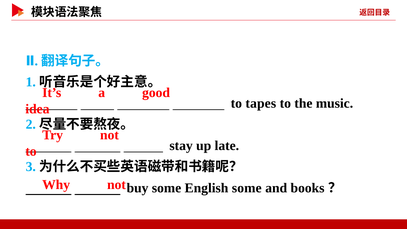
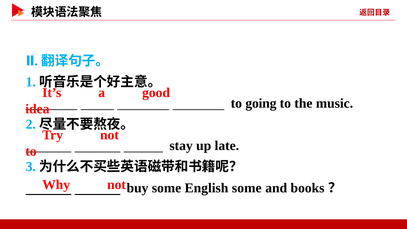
tapes: tapes -> going (261, 103)
